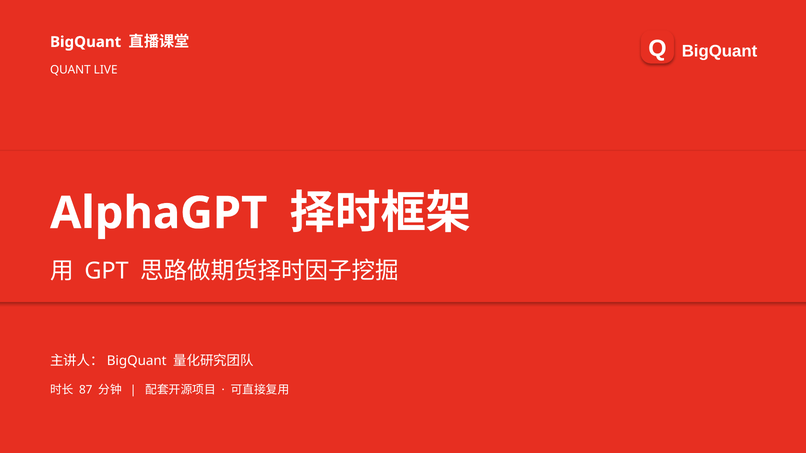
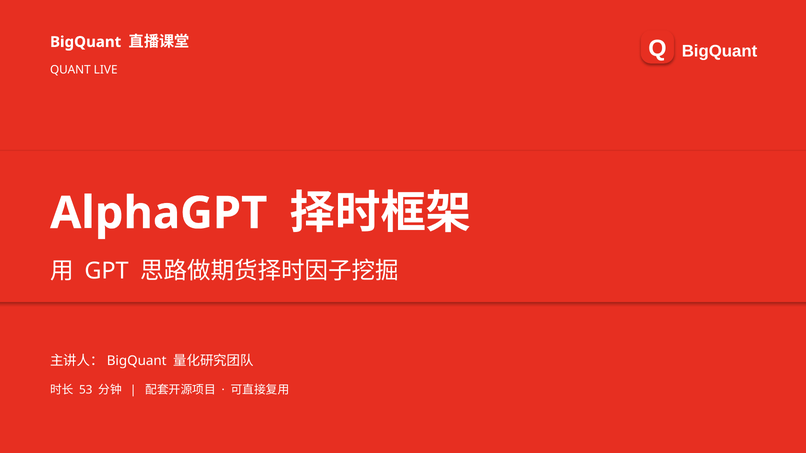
87: 87 -> 53 (86, 390)
